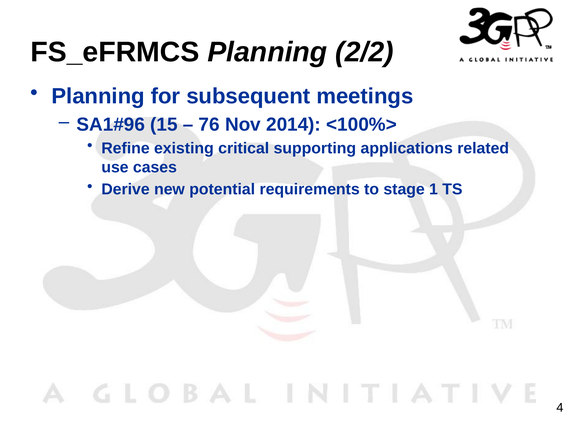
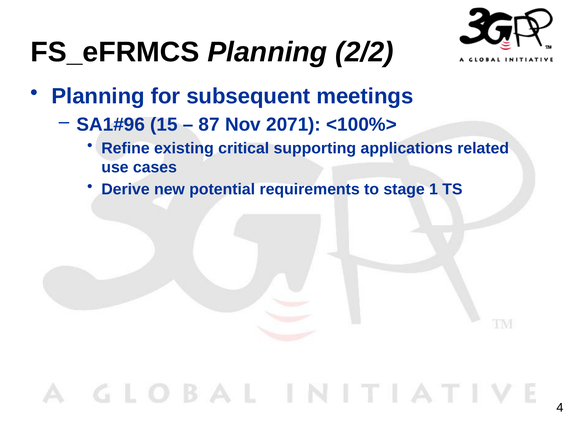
76: 76 -> 87 (209, 125)
2014: 2014 -> 2071 (294, 125)
